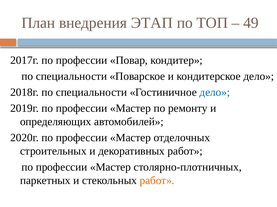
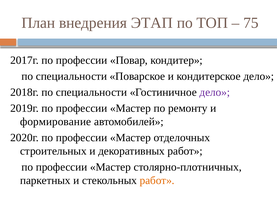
49: 49 -> 75 (251, 23)
дело colour: blue -> purple (215, 93)
определяющих: определяющих -> формирование (56, 122)
